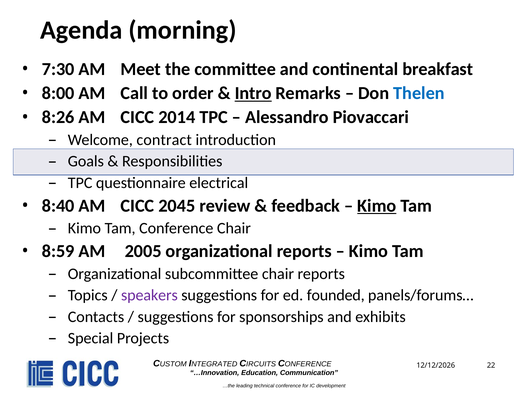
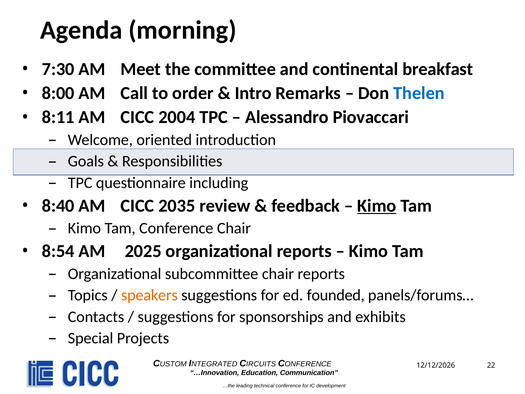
Intro underline: present -> none (253, 93)
8:26: 8:26 -> 8:11 (58, 117)
2014: 2014 -> 2004 (177, 117)
contract: contract -> oriented (164, 140)
electrical: electrical -> including (219, 183)
2045: 2045 -> 2035 (177, 206)
8:59: 8:59 -> 8:54 (58, 251)
2005: 2005 -> 2025 (143, 251)
speakers colour: purple -> orange (149, 295)
